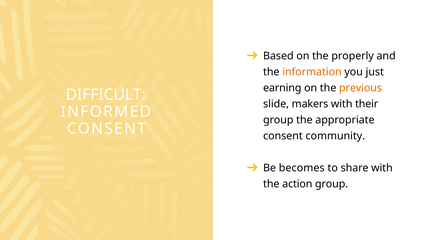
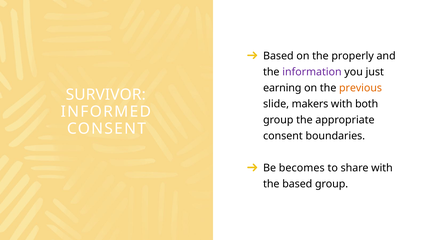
information colour: orange -> purple (312, 72)
DIFFICULT: DIFFICULT -> SURVIVOR (106, 95)
their: their -> both (367, 104)
community: community -> boundaries (335, 136)
the action: action -> based (297, 184)
